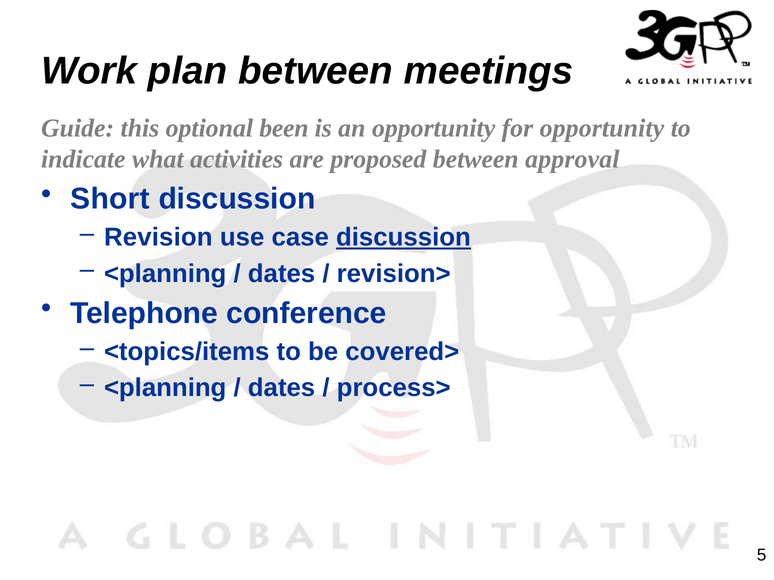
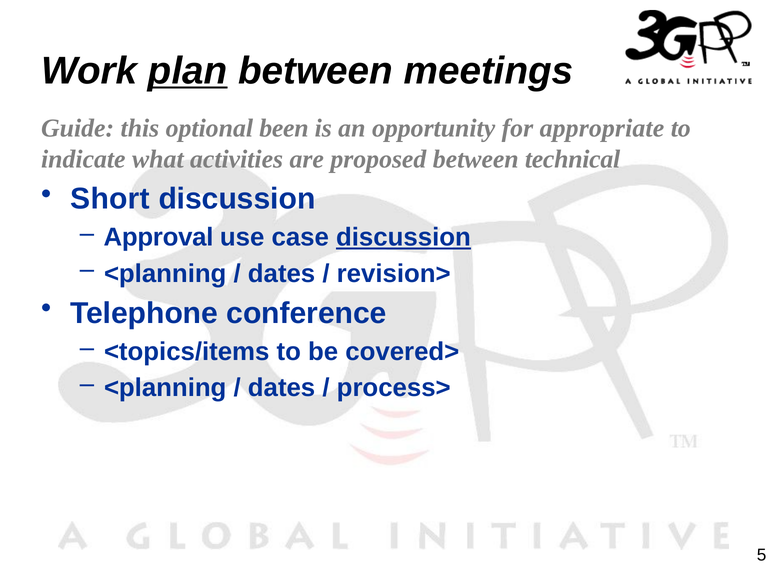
plan underline: none -> present (188, 71)
for opportunity: opportunity -> appropriate (602, 128)
approval: approval -> technical (573, 159)
Revision: Revision -> Approval (158, 238)
